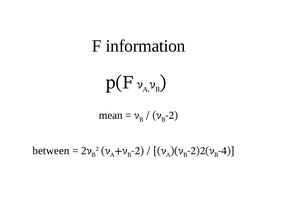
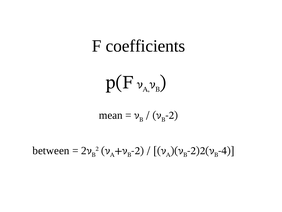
information: information -> coefficients (146, 46)
